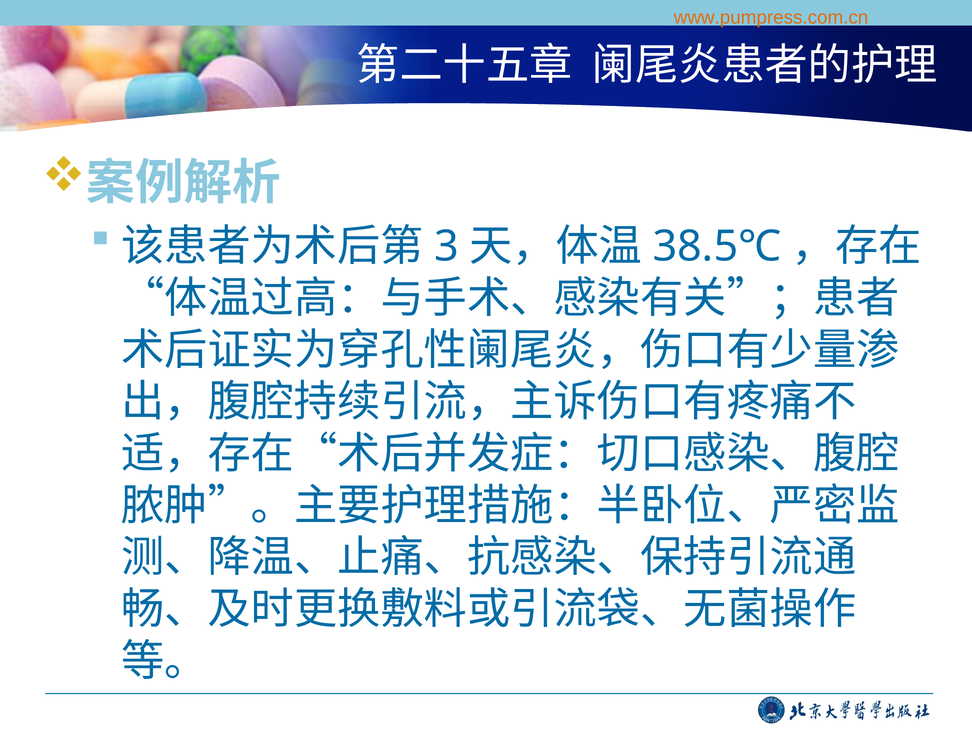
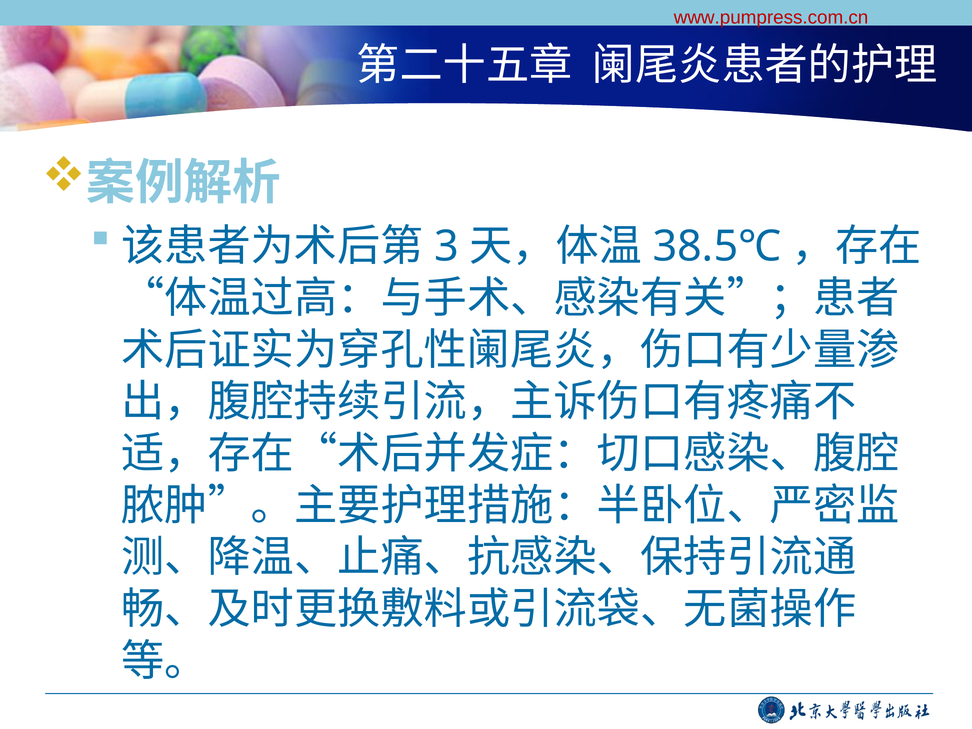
www.pumpress.com.cn colour: orange -> red (771, 17)
